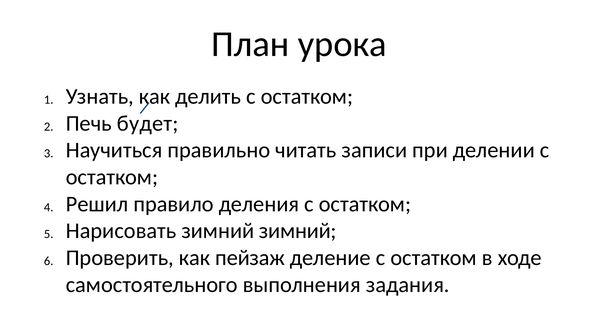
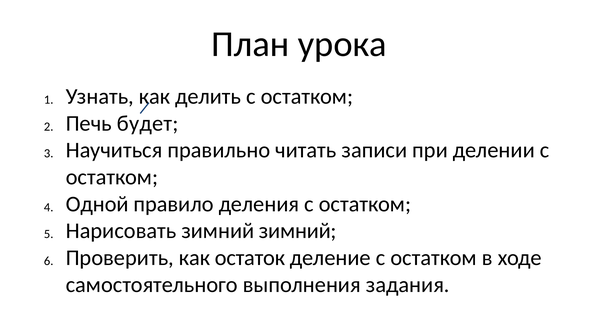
Решил: Решил -> Одной (97, 204)
пейзаж: пейзаж -> остаток (250, 258)
